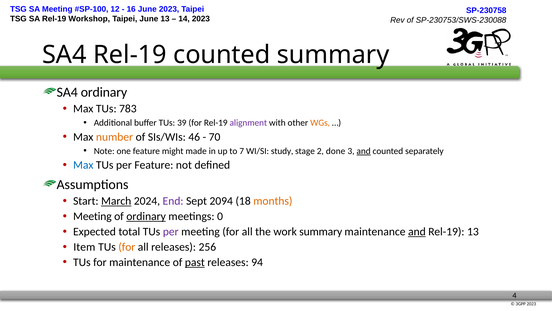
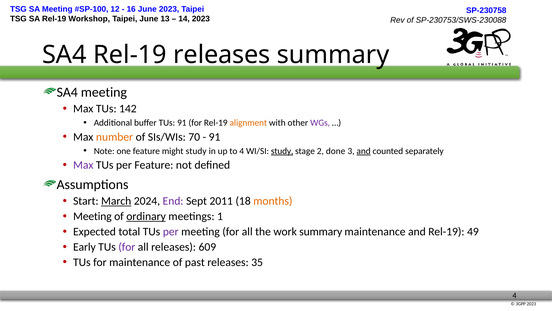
Rel-19 counted: counted -> releases (222, 55)
SA4 ordinary: ordinary -> meeting (104, 92)
783: 783 -> 142 (128, 109)
TUs 39: 39 -> 91 (182, 123)
alignment colour: purple -> orange (248, 123)
WGs colour: orange -> purple (320, 123)
46: 46 -> 70 (194, 137)
70: 70 -> 91 (215, 137)
might made: made -> study (196, 151)
to 7: 7 -> 4 (242, 151)
study underline: none -> present (282, 151)
Max colour: blue -> purple (83, 165)
2094: 2094 -> 2011 (221, 201)
0: 0 -> 1 (220, 216)
and underline: present -> none (417, 231)
Rel-19 13: 13 -> 49 (473, 231)
Item: Item -> Early (84, 247)
for colour: orange -> purple (127, 247)
256: 256 -> 609 (207, 247)
past underline: present -> none (195, 262)
94: 94 -> 35 (257, 262)
